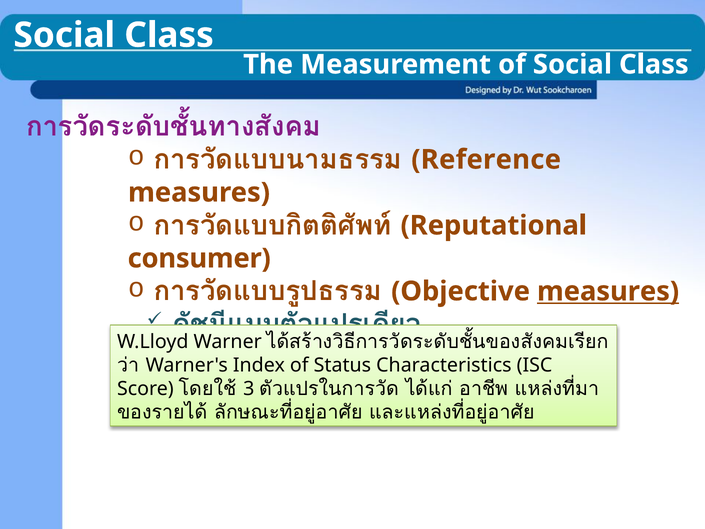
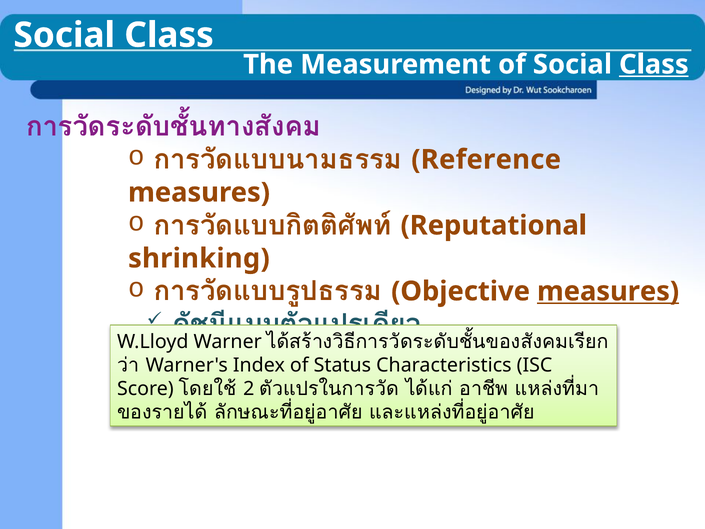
Class underline: none -> present (654, 64)
consumer: consumer -> shrinking (199, 258)
3: 3 -> 2 (249, 389)
